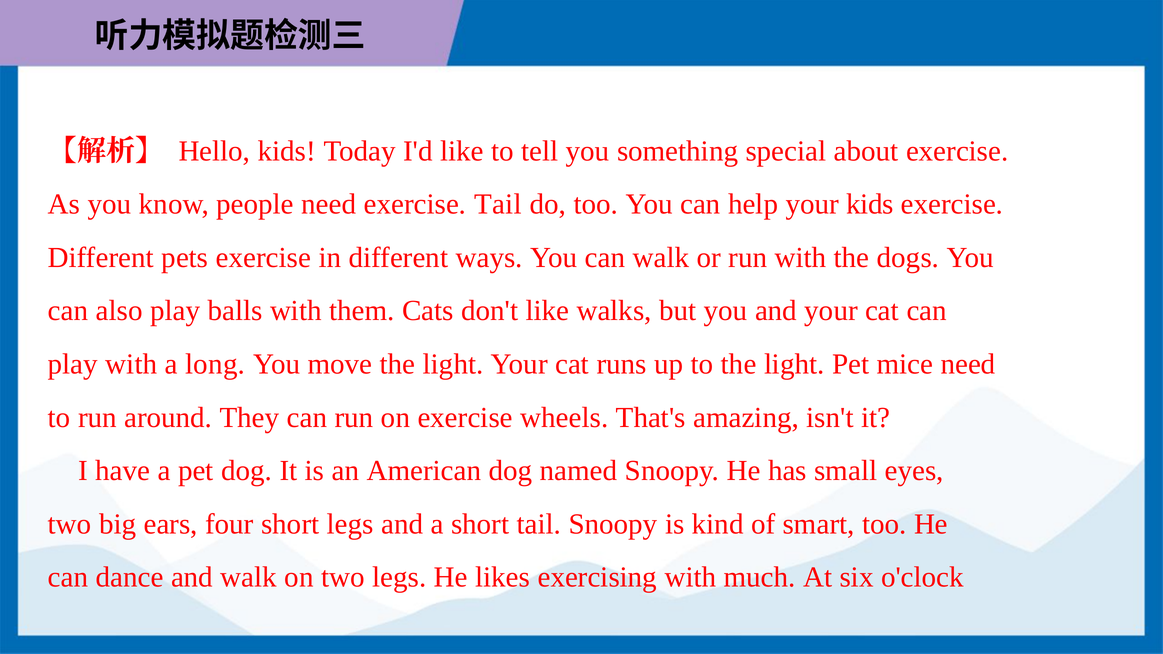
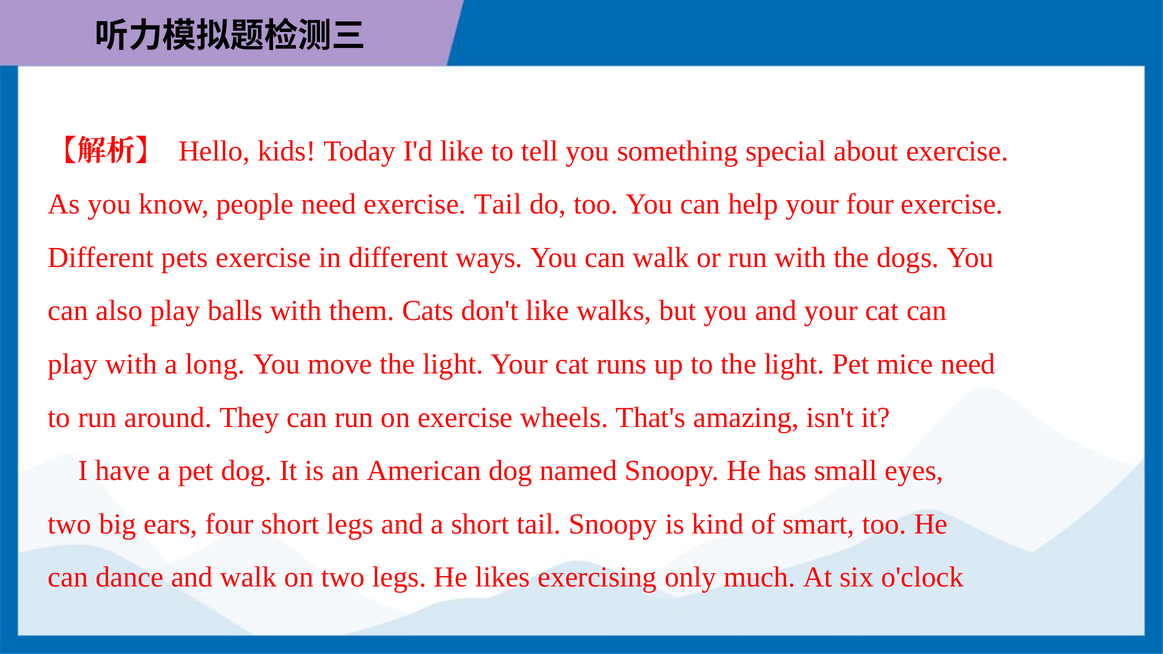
your kids: kids -> four (870, 204)
exercising with: with -> only (690, 577)
